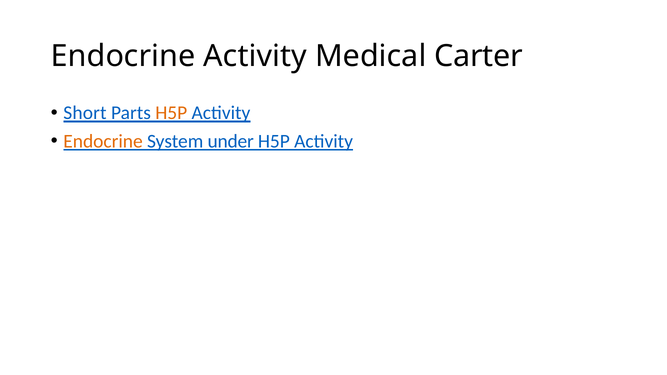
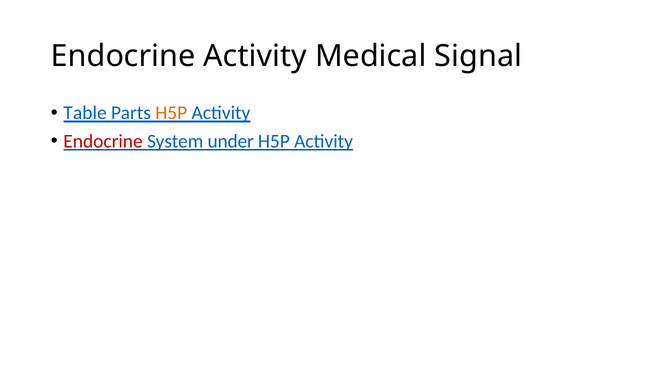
Carter: Carter -> Signal (478, 56)
Short: Short -> Table (85, 113)
Endocrine colour: orange -> red (103, 141)
